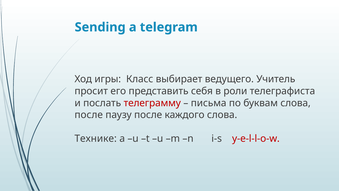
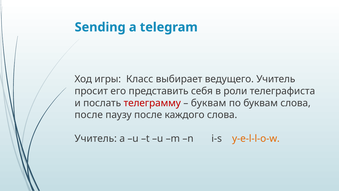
письма: письма -> буквам (209, 103)
Технике: Технике -> Учитель (96, 138)
y-e-l-l-o-w colour: red -> orange (256, 138)
